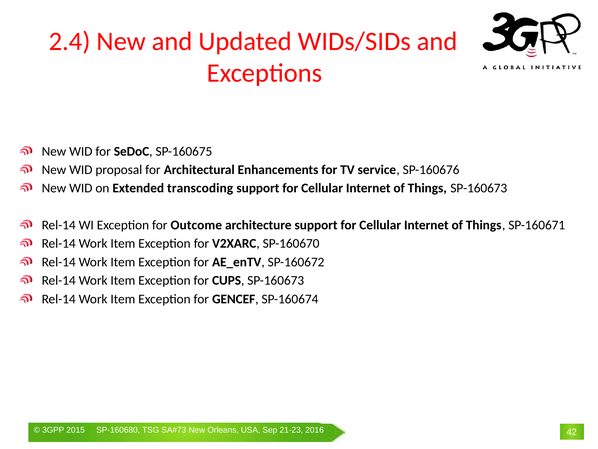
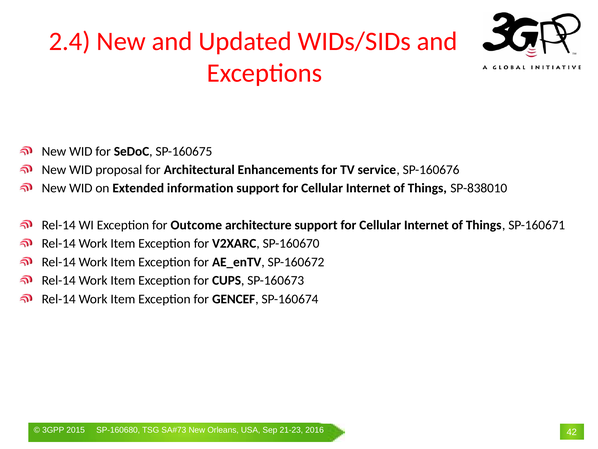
transcoding: transcoding -> information (200, 188)
Things SP-160673: SP-160673 -> SP-838010 (479, 188)
